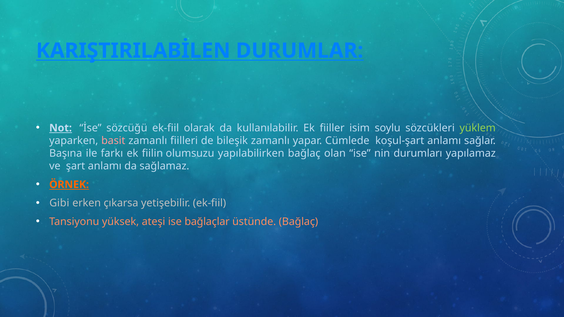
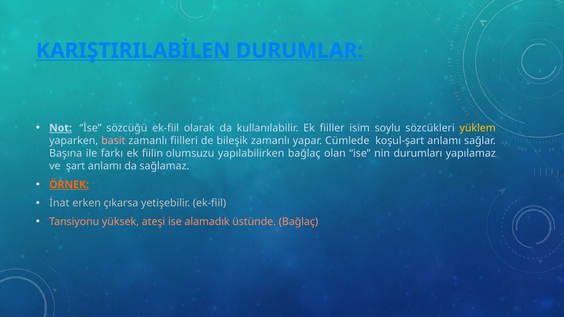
yüklem colour: light green -> yellow (478, 128)
Gibi: Gibi -> İnat (59, 203)
bağlaçlar: bağlaçlar -> alamadık (207, 222)
